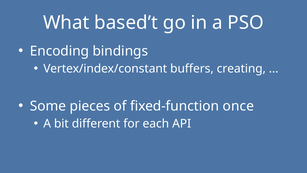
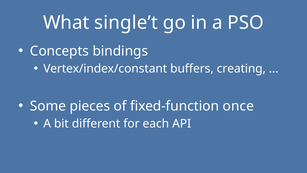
based’t: based’t -> single’t (126, 23)
Encoding: Encoding -> Concepts (59, 51)
